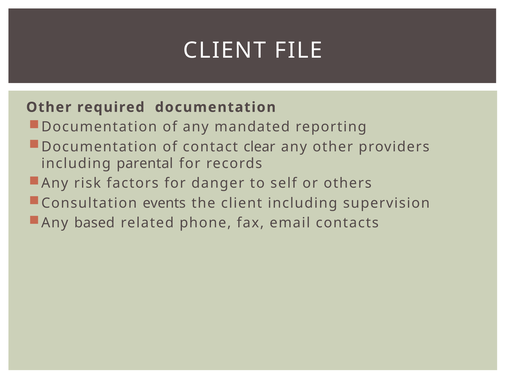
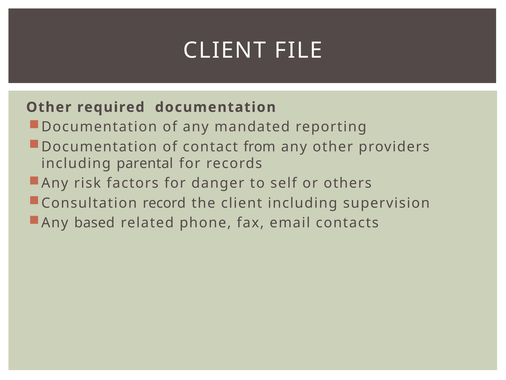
clear: clear -> from (260, 147)
events: events -> record (164, 203)
